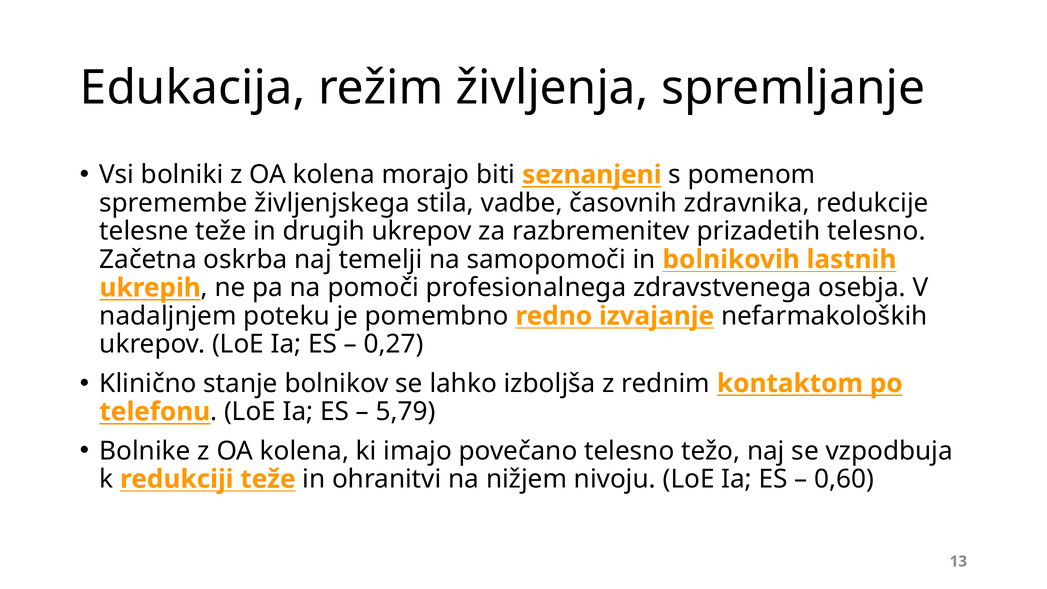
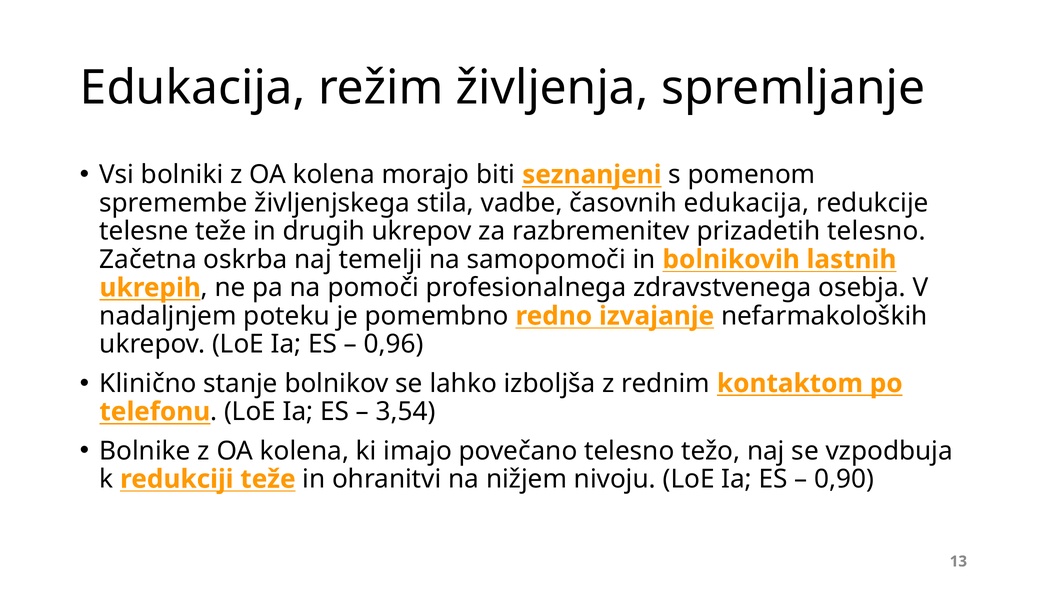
časovnih zdravnika: zdravnika -> edukacija (747, 203)
0,27: 0,27 -> 0,96 (394, 344)
5,79: 5,79 -> 3,54 (406, 412)
0,60: 0,60 -> 0,90 (844, 479)
